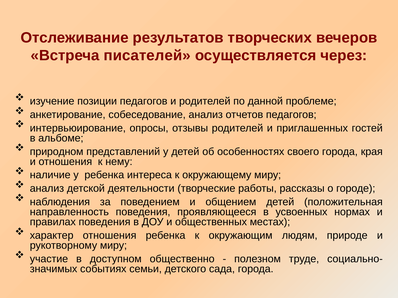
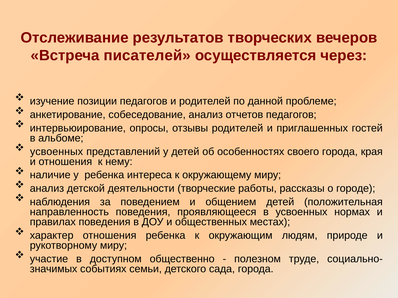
природном: природном -> усвоенных (57, 152)
